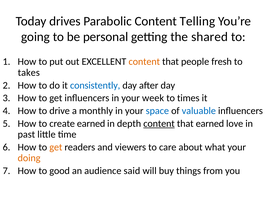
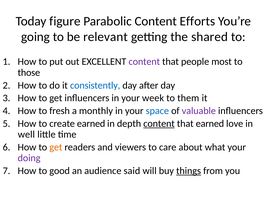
drives: drives -> figure (65, 21)
Telling: Telling -> Efforts (197, 21)
personal: personal -> relevant (106, 37)
content colour: orange -> purple (144, 61)
fresh: fresh -> most (222, 61)
takes: takes -> those (29, 72)
times: times -> them (188, 98)
drive: drive -> fresh (60, 110)
valuable colour: blue -> purple (199, 110)
past: past -> well (26, 134)
doing colour: orange -> purple (29, 157)
things underline: none -> present (189, 170)
